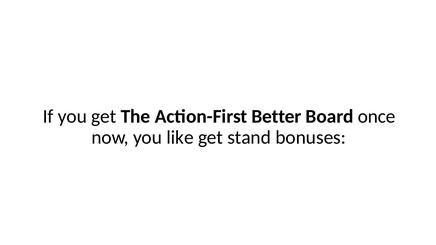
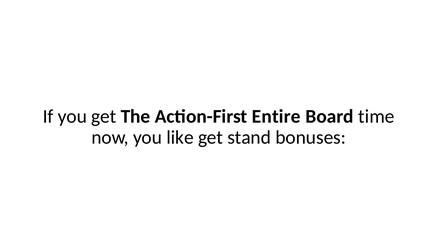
Better: Better -> Entire (276, 117)
once: once -> time (376, 117)
